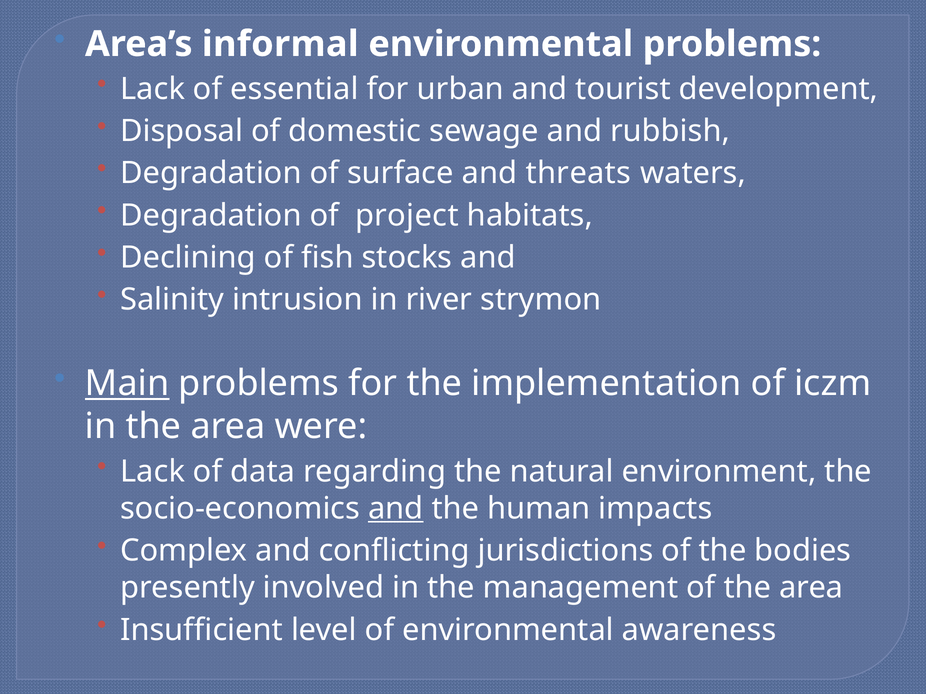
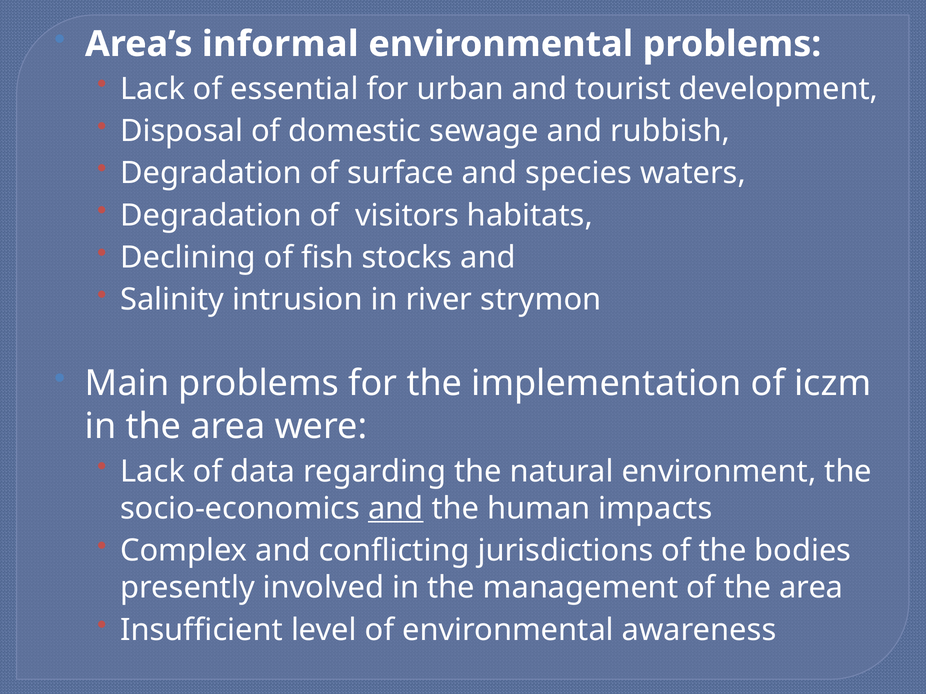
threats: threats -> species (579, 173)
project: project -> visitors (407, 216)
Main underline: present -> none (127, 384)
